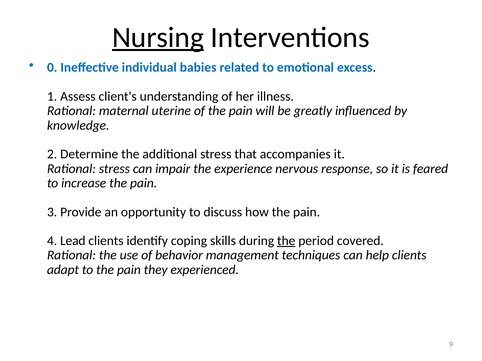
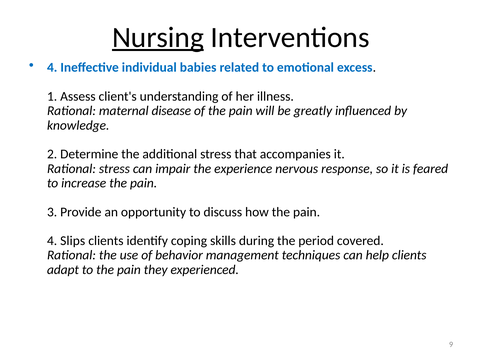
0: 0 -> 4 (52, 68)
uterine: uterine -> disease (171, 111)
Lead: Lead -> Slips (73, 241)
the underline: present -> none (286, 241)
